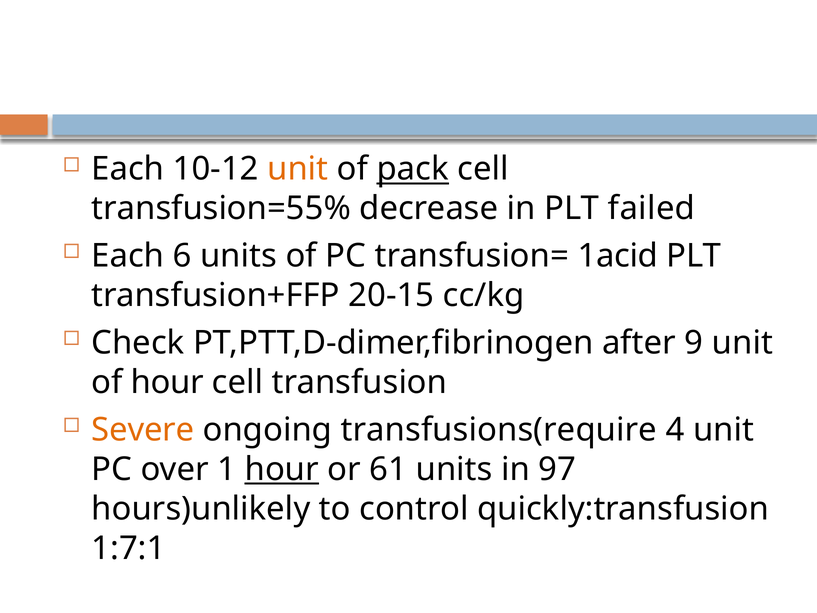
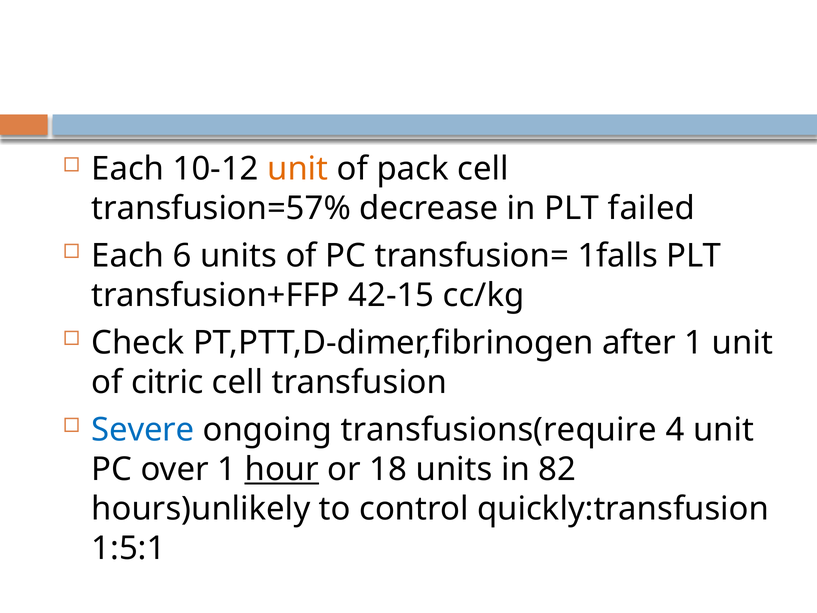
pack underline: present -> none (413, 169)
transfusion=55%: transfusion=55% -> transfusion=57% (221, 209)
1acid: 1acid -> 1falls (618, 256)
20-15: 20-15 -> 42-15 (391, 295)
after 9: 9 -> 1 (694, 343)
of hour: hour -> citric (167, 382)
Severe colour: orange -> blue (143, 430)
61: 61 -> 18 (388, 469)
97: 97 -> 82 (557, 469)
1:7:1: 1:7:1 -> 1:5:1 (128, 548)
